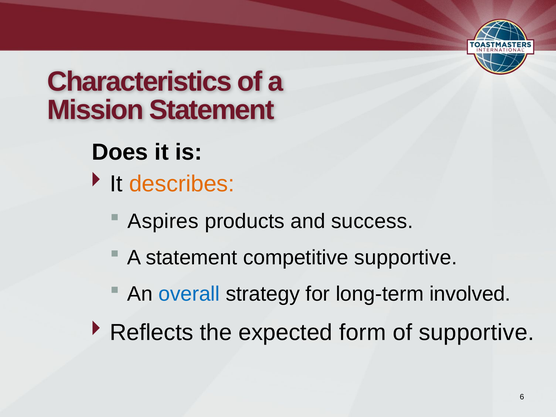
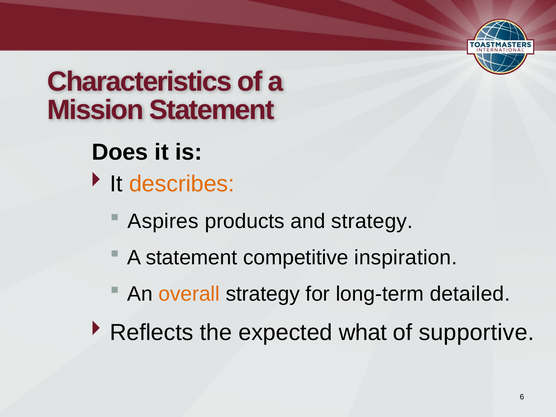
and success: success -> strategy (372, 221)
competitive supportive: supportive -> inspiration (406, 258)
overall colour: blue -> orange (189, 294)
involved: involved -> detailed (470, 294)
form: form -> what (363, 332)
